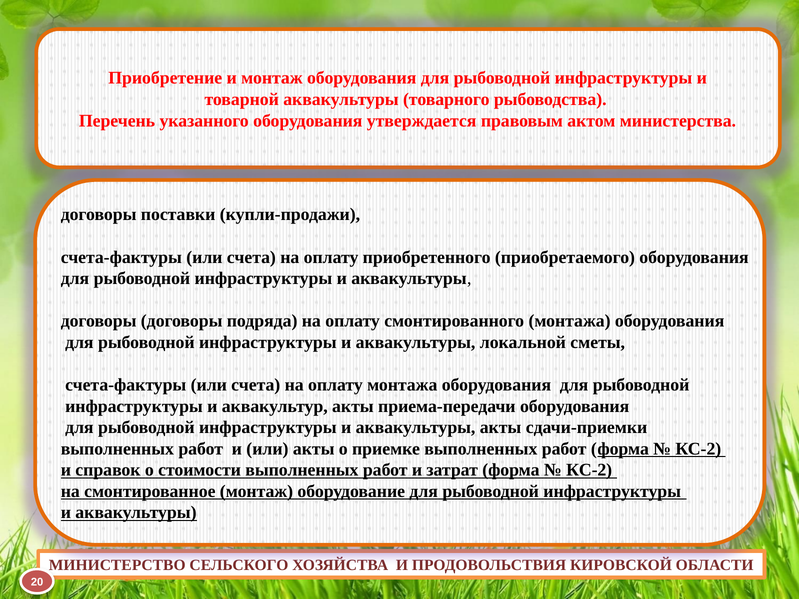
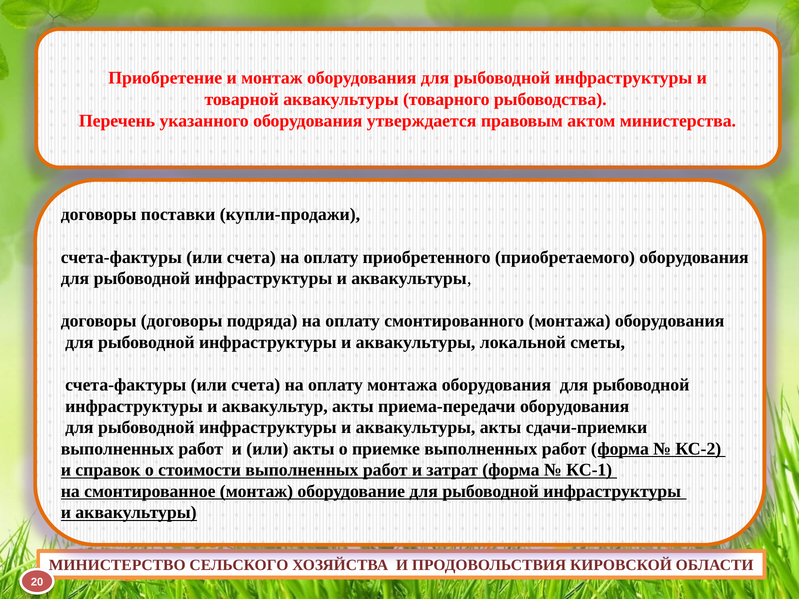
КС-2: КС-2 -> КС-1 (589, 470)
